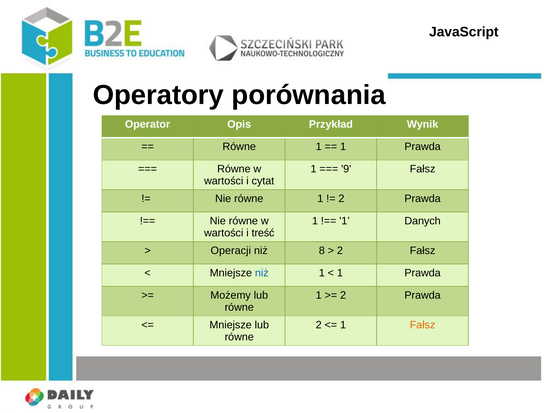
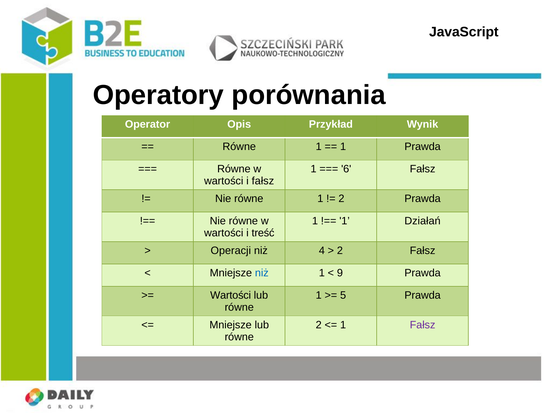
9: 9 -> 6 (346, 169)
i cytat: cytat -> fałsz (263, 181)
Danych: Danych -> Działań (423, 221)
8: 8 -> 4 (322, 250)
1: 1 -> 9 (340, 273)
Możemy: Możemy -> Wartości (231, 295)
2: 2 -> 5 (343, 295)
Fałsz colour: orange -> purple (423, 324)
